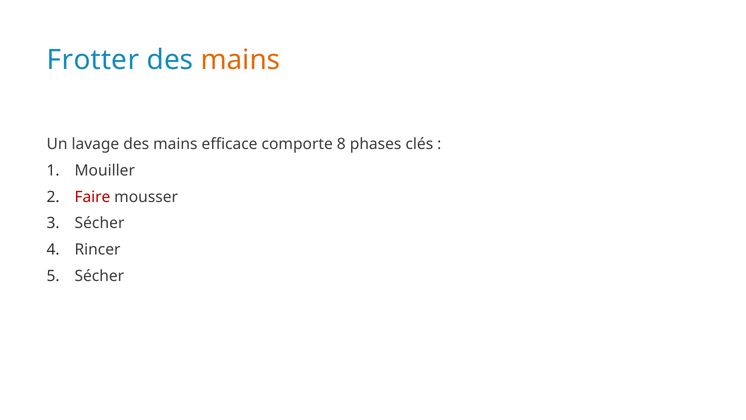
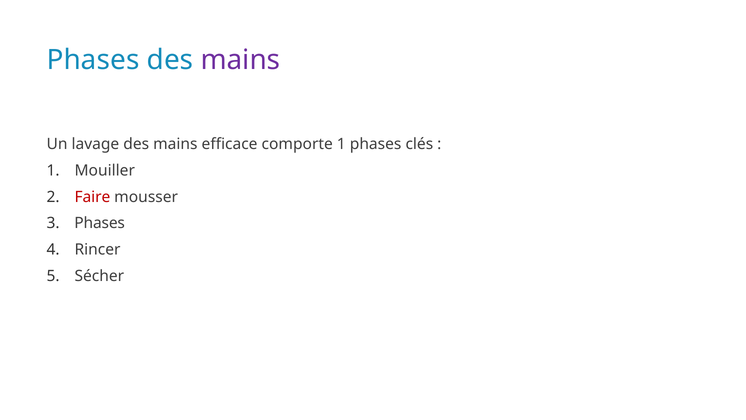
Frotter: Frotter -> Phases (93, 60)
mains colour: orange -> purple (240, 60)
comporte 8: 8 -> 1 (341, 144)
Sécher: Sécher -> Phases (100, 223)
